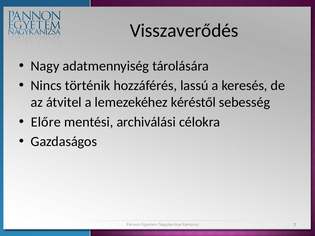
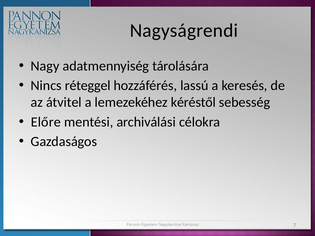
Visszaverődés: Visszaverődés -> Nagyságrendi (184, 30)
történik: történik -> réteggel (88, 86)
